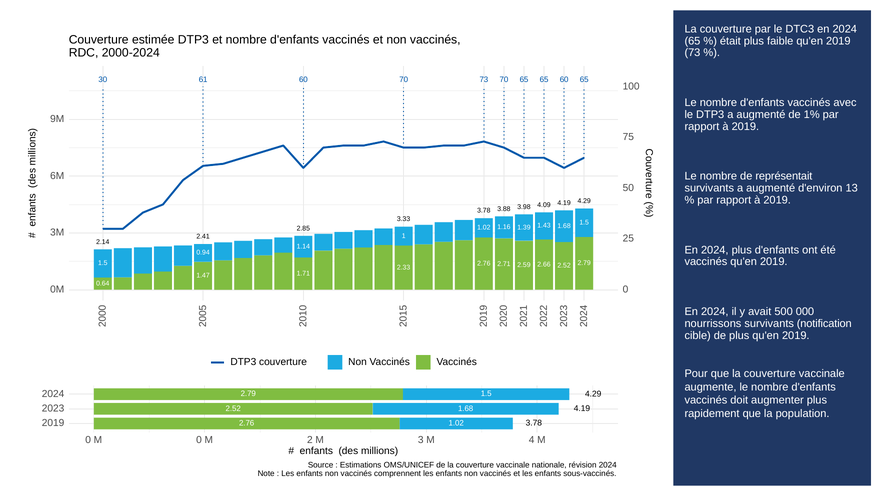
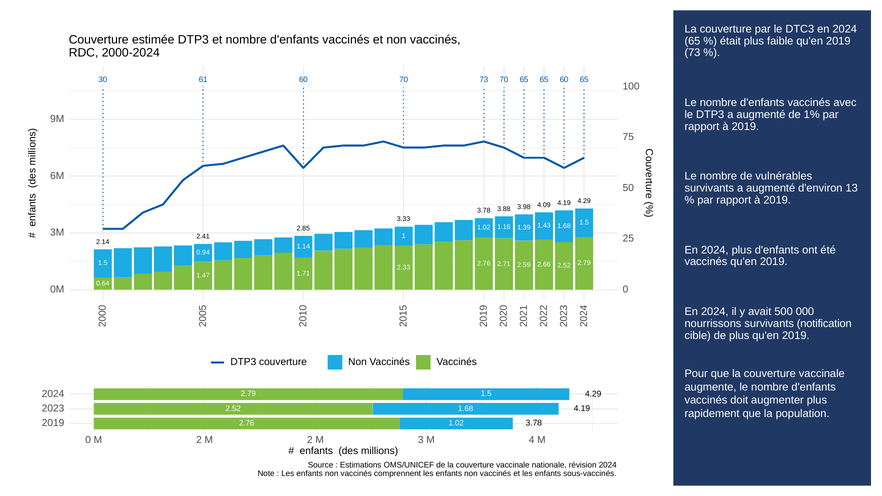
représentait: représentait -> vulnérables (784, 176)
0 M 0: 0 -> 2 (199, 440)
